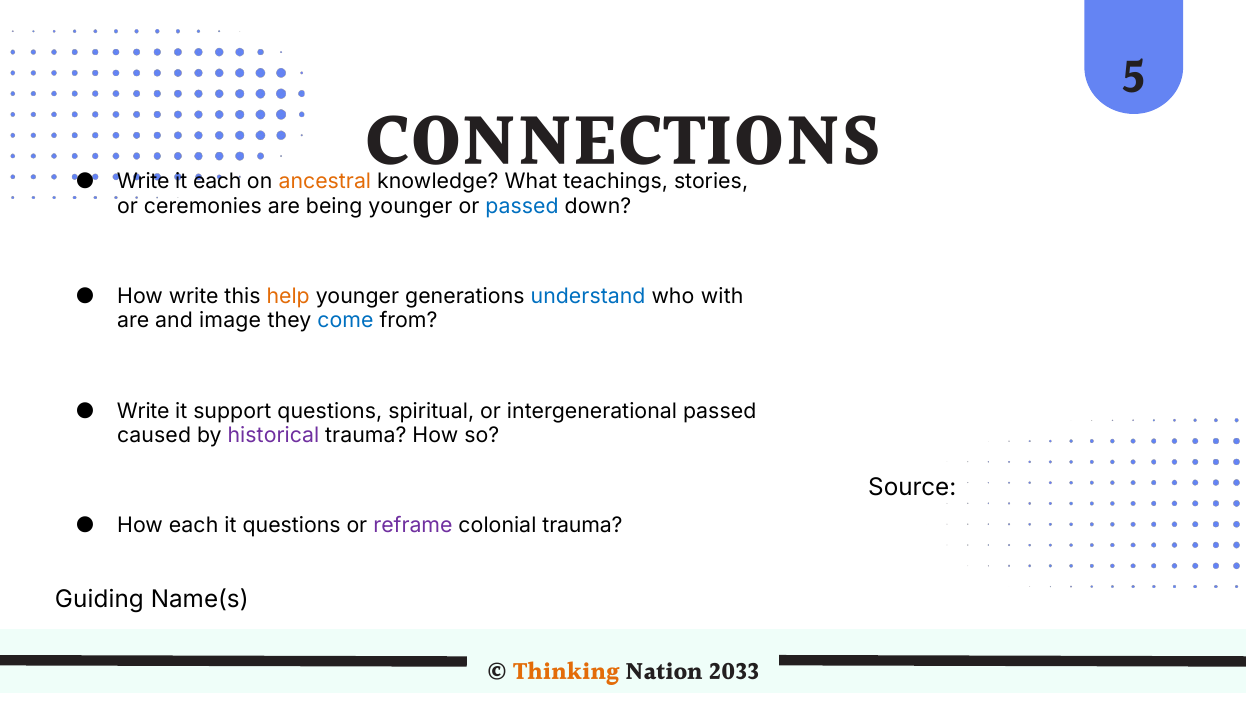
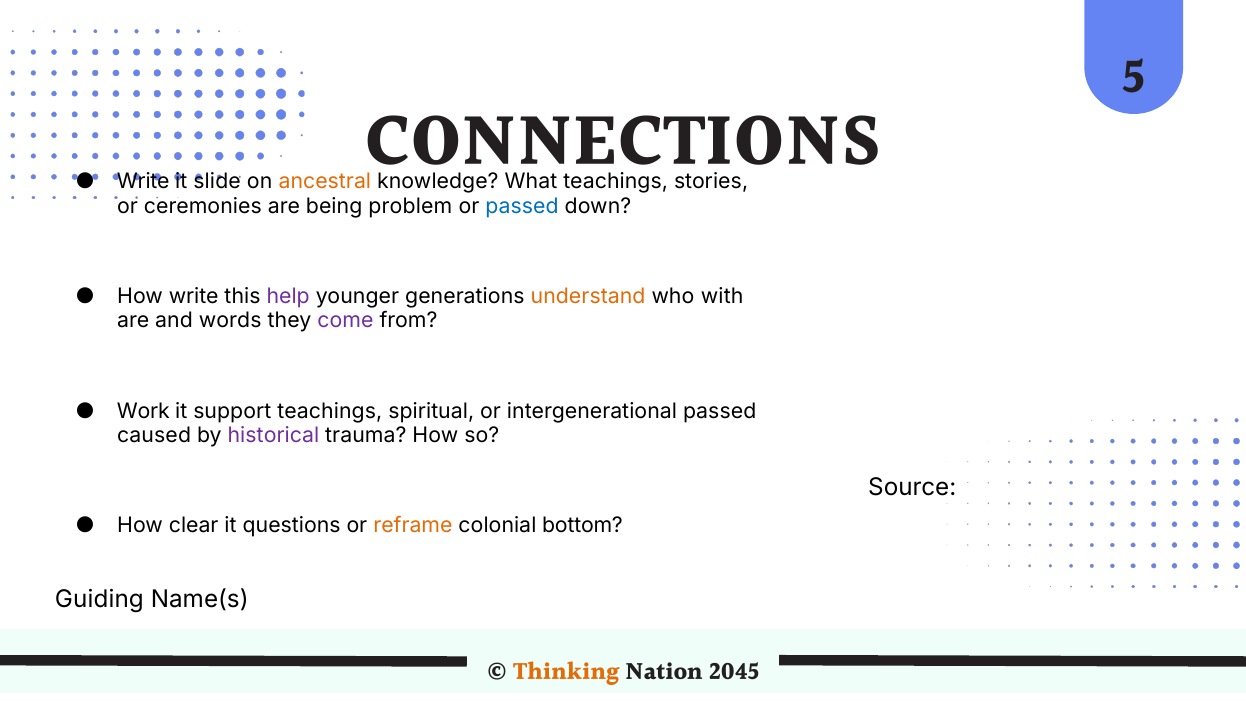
it each: each -> slide (217, 182)
being younger: younger -> problem (410, 206)
help colour: orange -> purple (288, 297)
understand colour: blue -> orange (588, 297)
image: image -> words (230, 321)
come colour: blue -> purple (345, 321)
Write: Write -> Work (143, 411)
support questions: questions -> teachings (330, 411)
How each: each -> clear (194, 526)
reframe colour: purple -> orange (413, 526)
colonial trauma: trauma -> bottom (583, 526)
2033: 2033 -> 2045 (734, 672)
